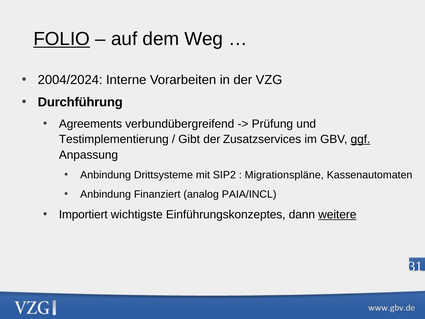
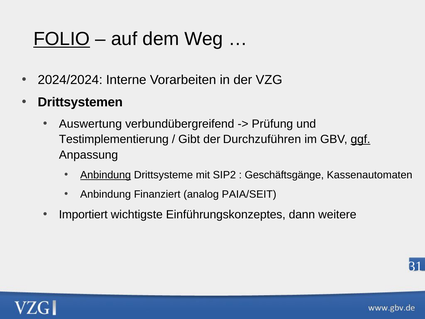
2004/2024: 2004/2024 -> 2024/2024 (70, 80)
Durchführung: Durchführung -> Drittsystemen (80, 102)
Agreements: Agreements -> Auswertung (90, 124)
Zusatzservices: Zusatzservices -> Durchzuführen (262, 139)
Anbindung underline: none -> present (106, 175)
Migrationspläne: Migrationspläne -> Geschäftsgänge (284, 175)
PAIA/INCL: PAIA/INCL -> PAIA/SEIT (249, 194)
weitere underline: present -> none (337, 214)
